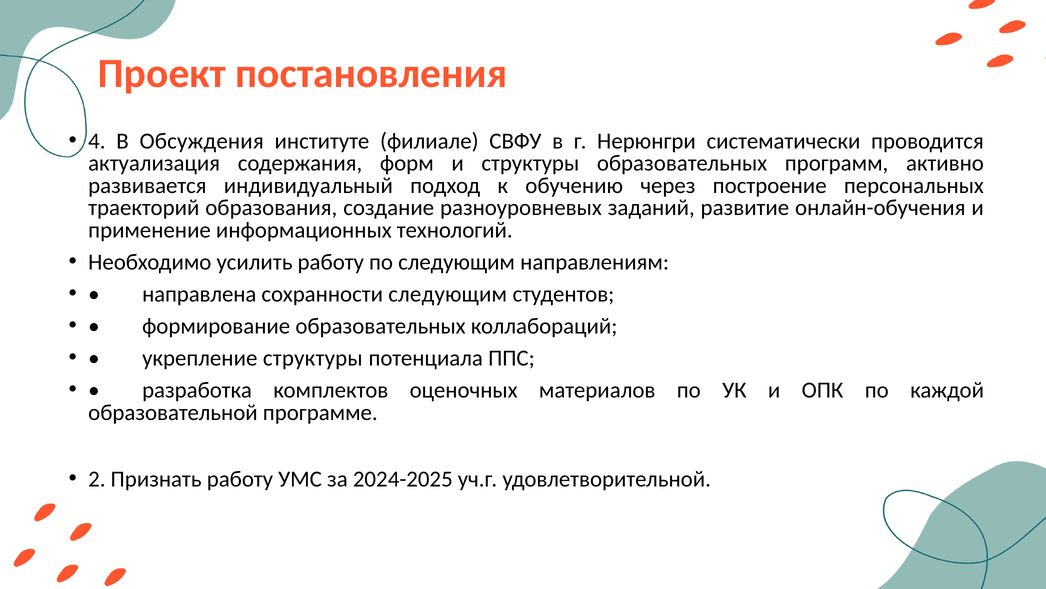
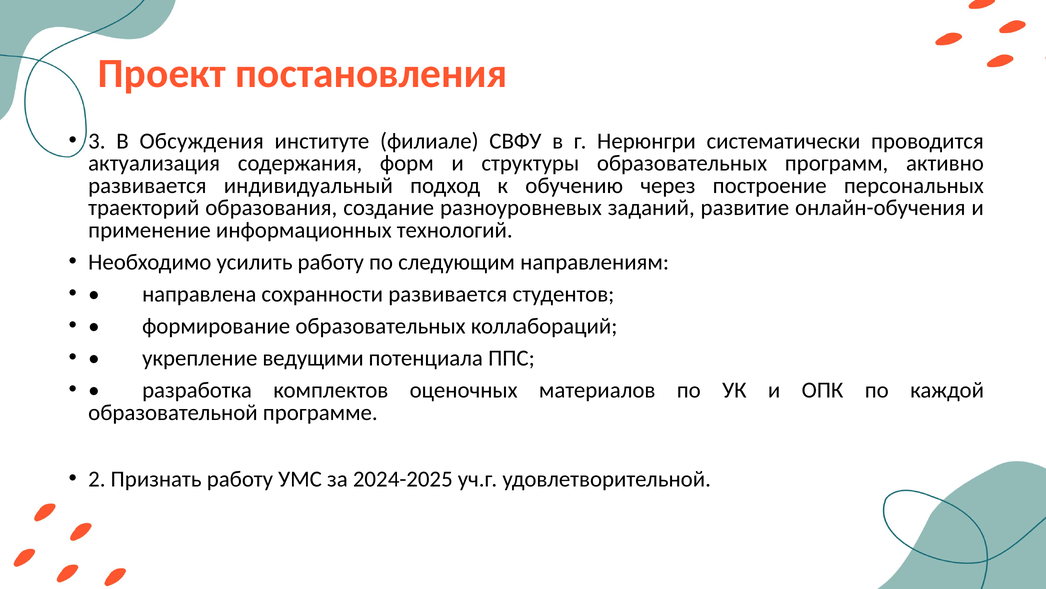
4: 4 -> 3 (97, 141)
сохранности следующим: следующим -> развивается (448, 294)
укрепление структуры: структуры -> ведущими (313, 358)
